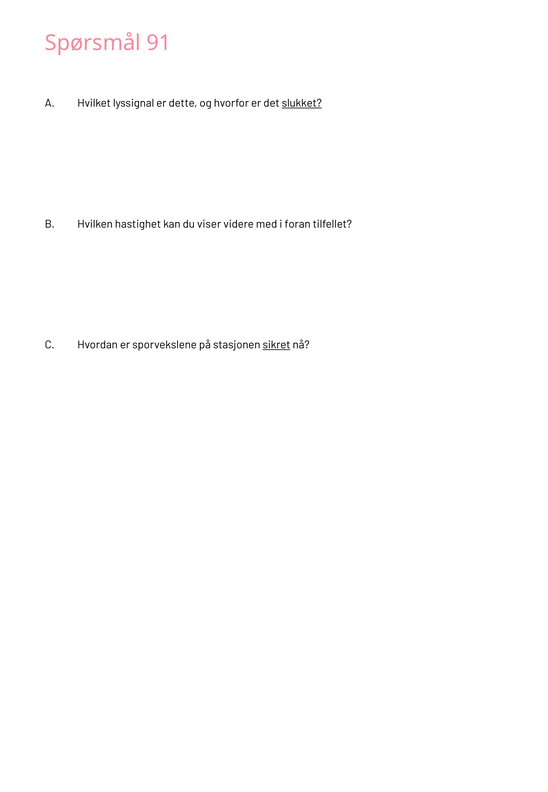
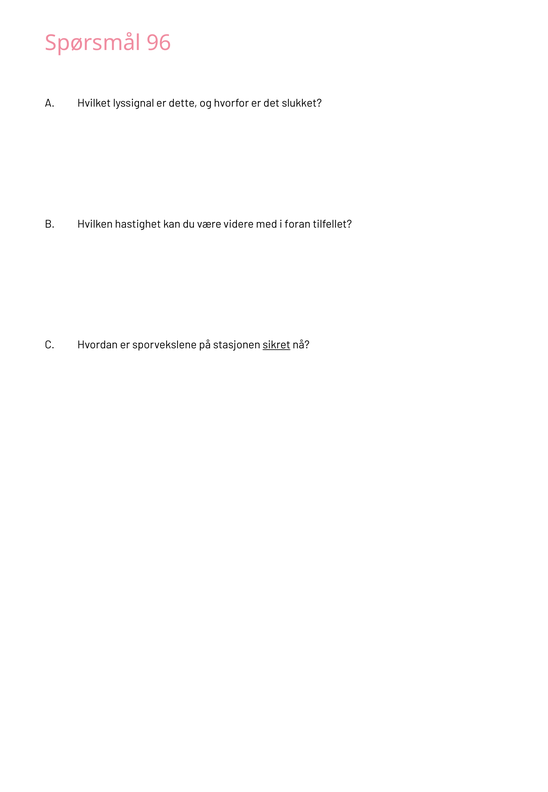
91: 91 -> 96 (159, 43)
slukket underline: present -> none (302, 103)
viser: viser -> være (209, 224)
